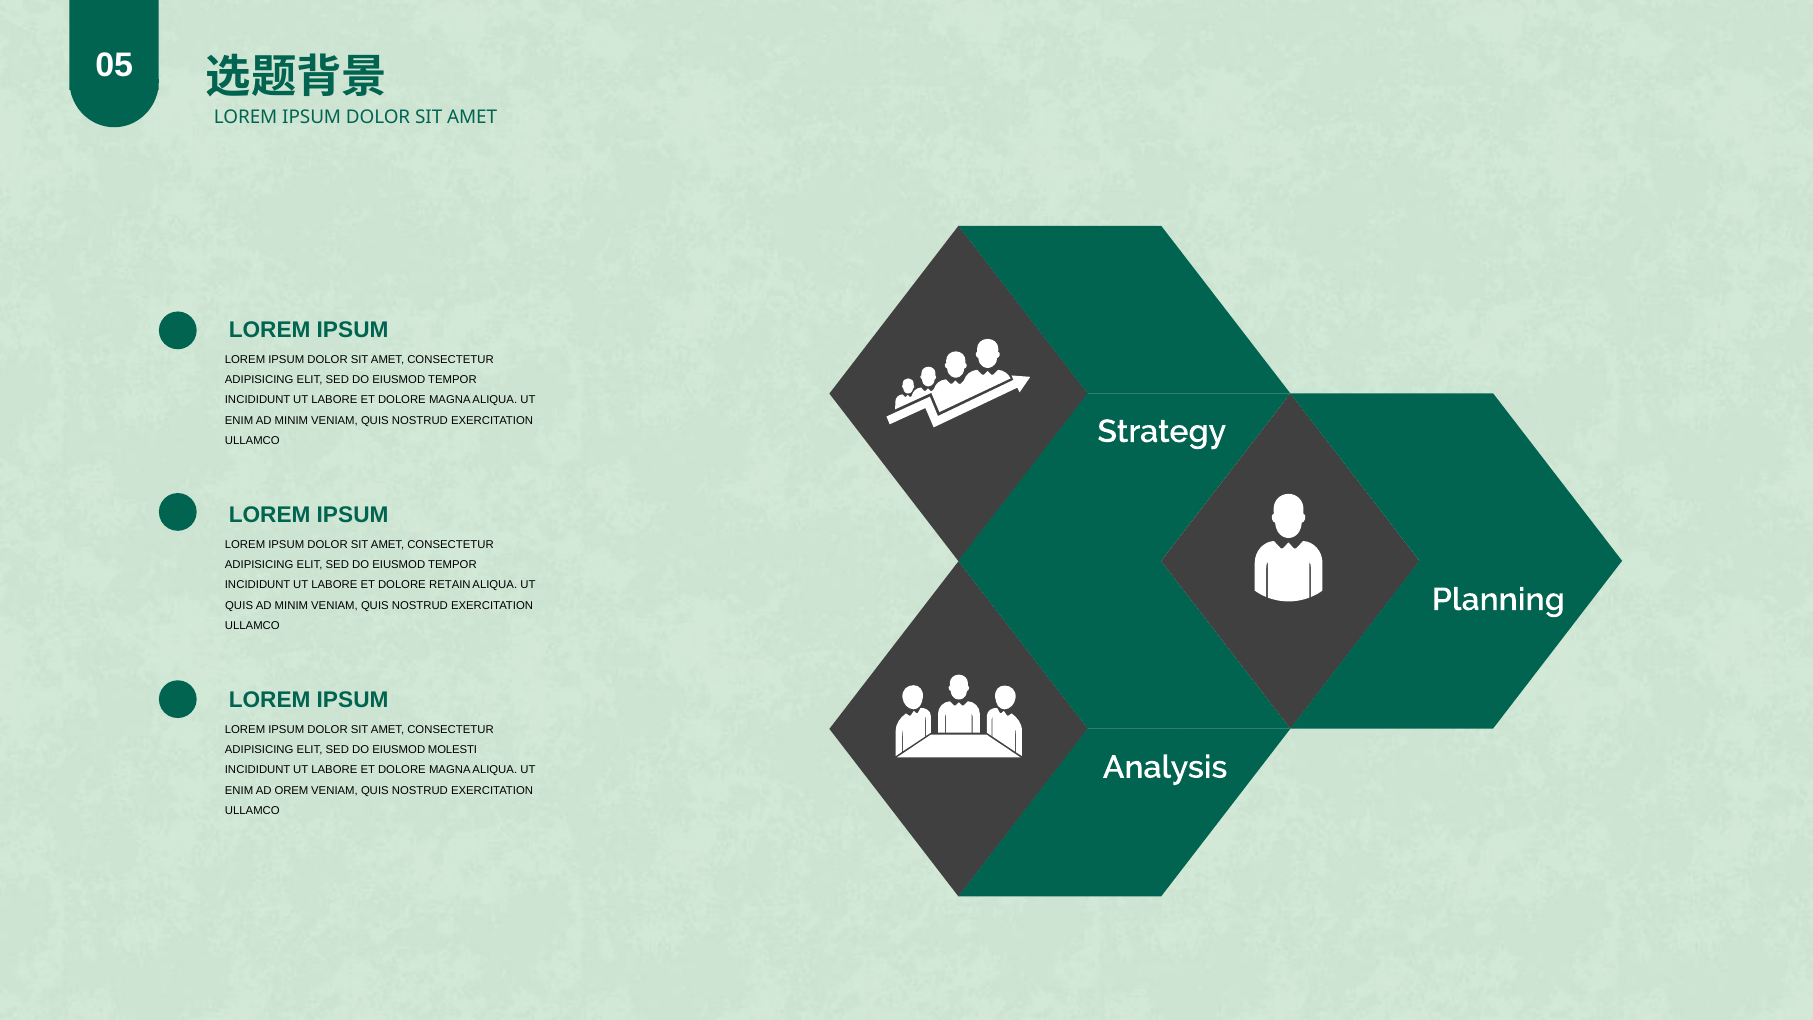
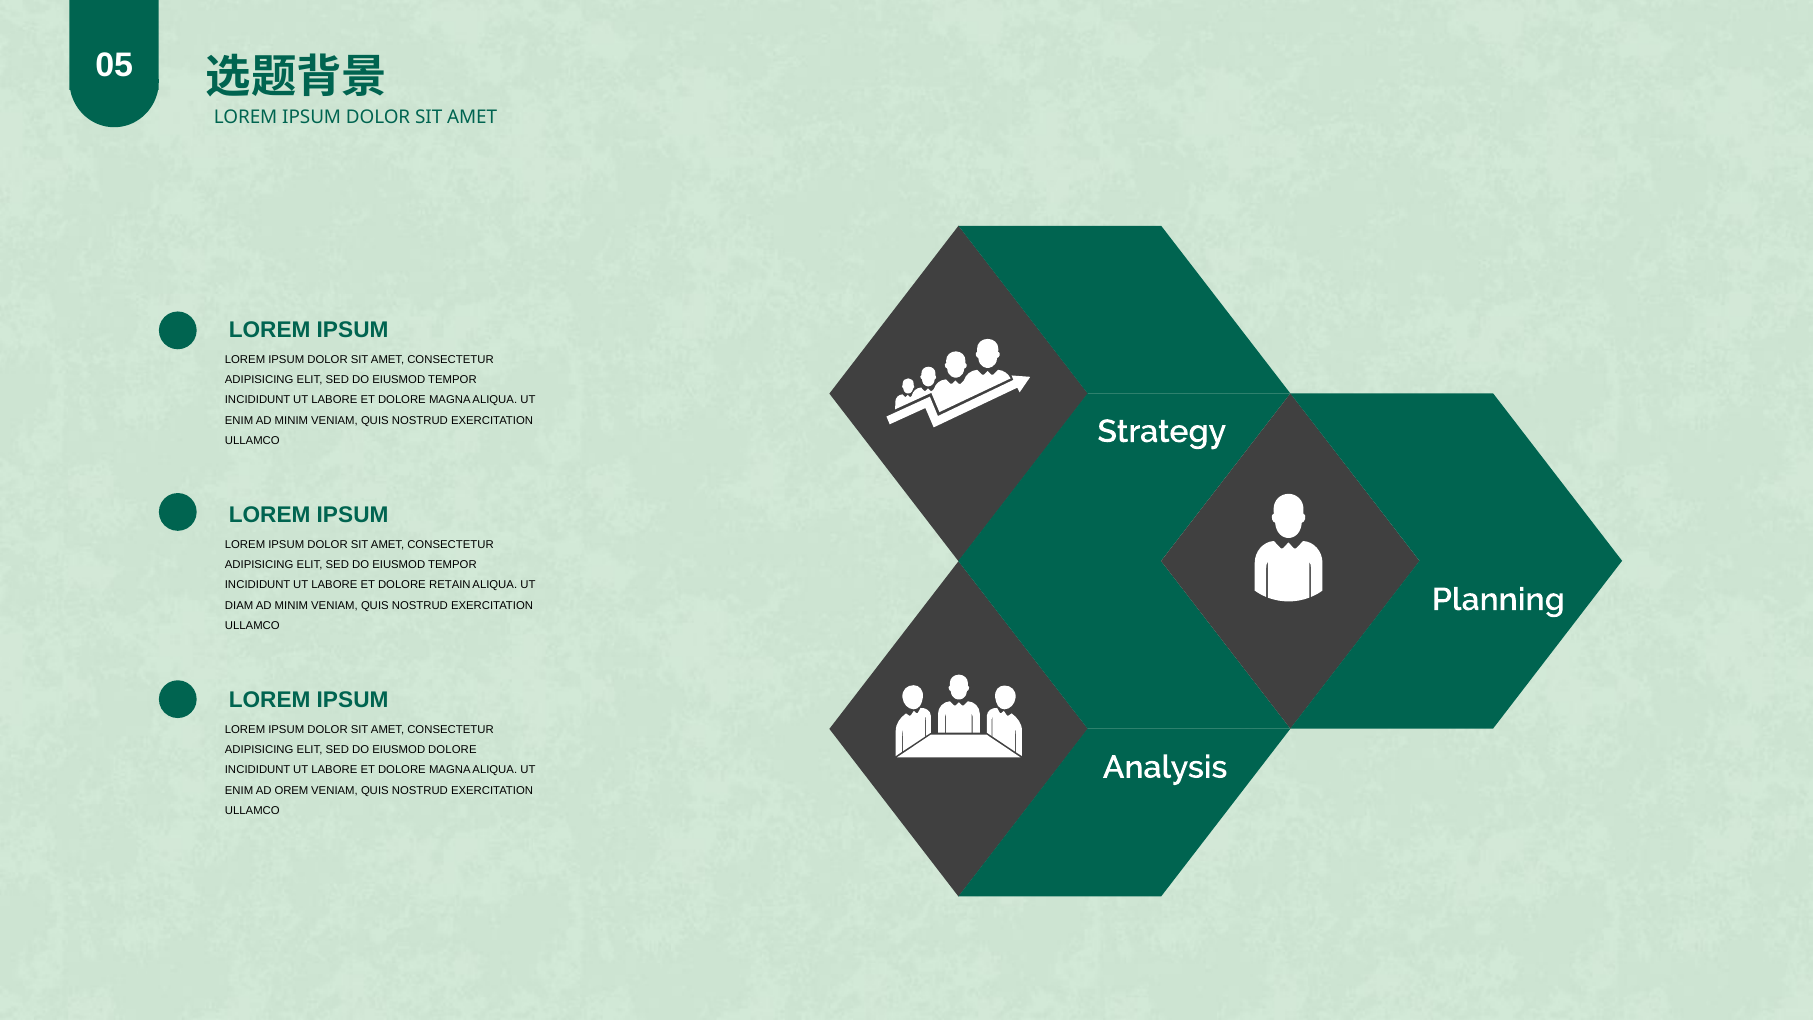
QUIS: QUIS -> DIAM (239, 606)
EIUSMOD MOLESTI: MOLESTI -> DOLORE (452, 750)
